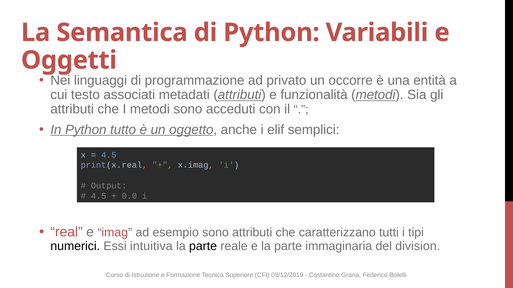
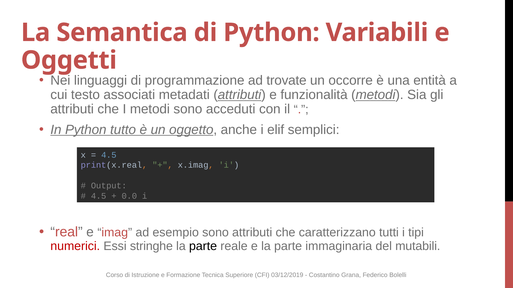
privato: privato -> trovate (287, 81)
numerici colour: black -> red (75, 247)
intuitiva: intuitiva -> stringhe (151, 247)
division: division -> mutabili (418, 247)
